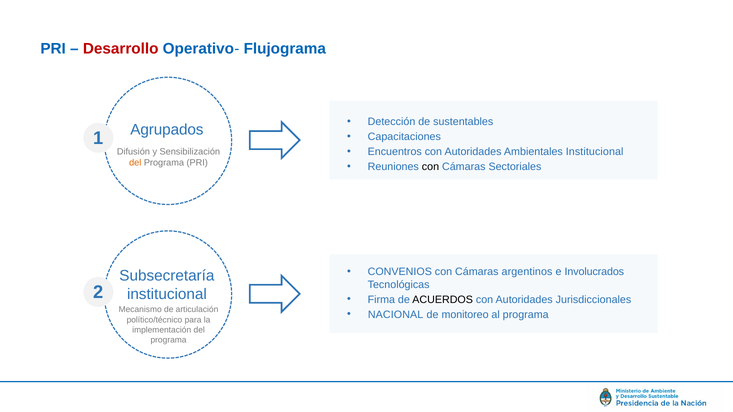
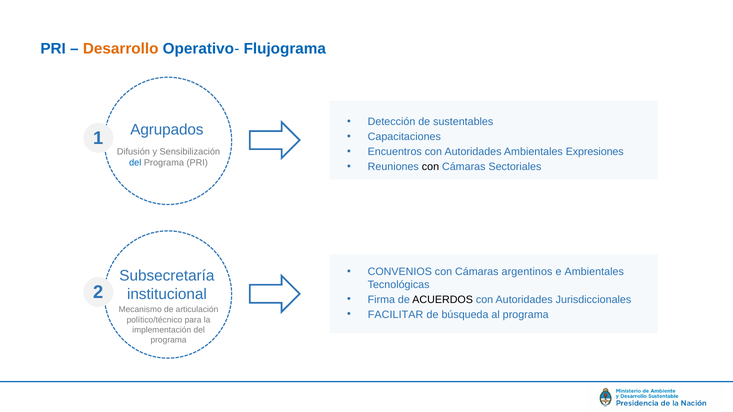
Desarrollo colour: red -> orange (121, 49)
Ambientales Institucional: Institucional -> Expresiones (595, 152)
del colour: orange -> blue (135, 163)
e Involucrados: Involucrados -> Ambientales (594, 272)
NACIONAL: NACIONAL -> FACILITAR (396, 315)
monitoreo: monitoreo -> búsqueda (465, 315)
